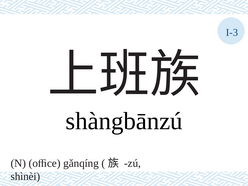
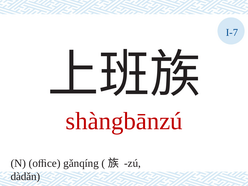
I-3: I-3 -> I-7 (232, 32)
shàngbānzú colour: black -> red (124, 121)
shìnèi: shìnèi -> dàdǎn (25, 176)
